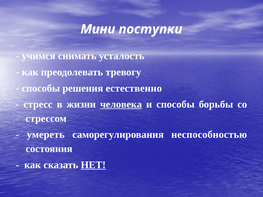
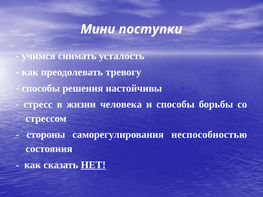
естественно: естественно -> настойчивы (134, 88)
человека underline: present -> none (121, 105)
умереть: умереть -> стороны (46, 135)
